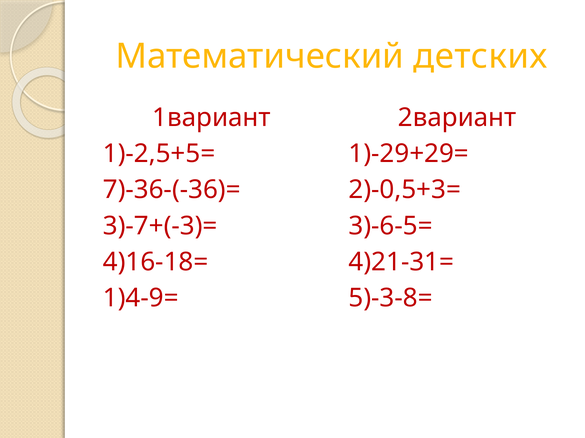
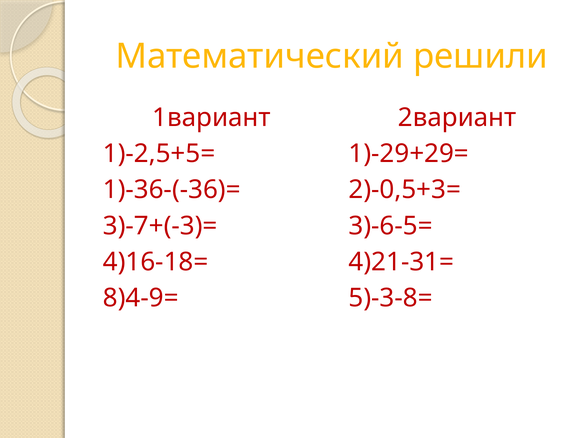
детских: детских -> решили (481, 57)
7)-36-(-36)=: 7)-36-(-36)= -> 1)-36-(-36)= (172, 190)
1)4-9=: 1)4-9= -> 8)4-9= (141, 298)
